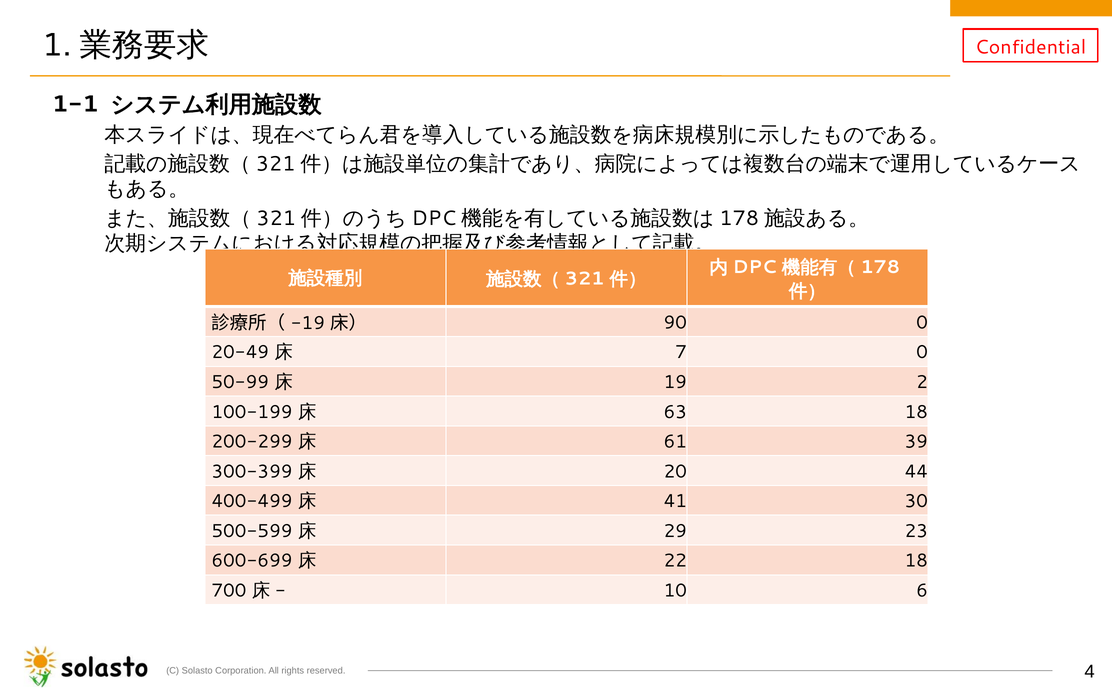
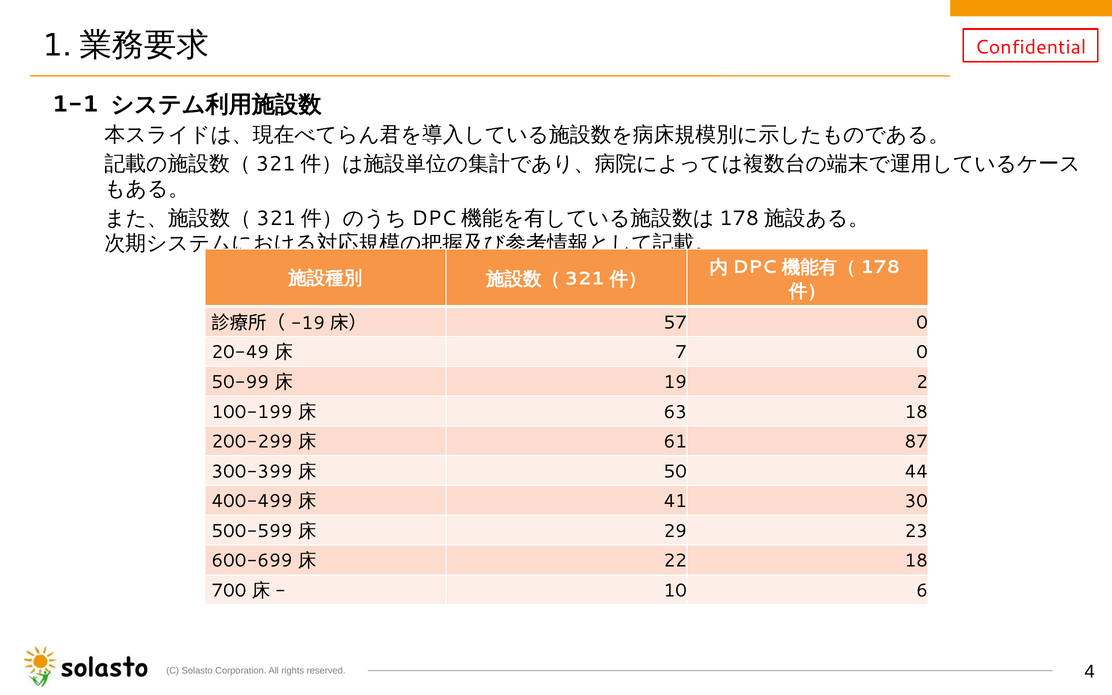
90: 90 -> 57 (675, 323)
39: 39 -> 87 (916, 442)
20: 20 -> 50 (675, 471)
